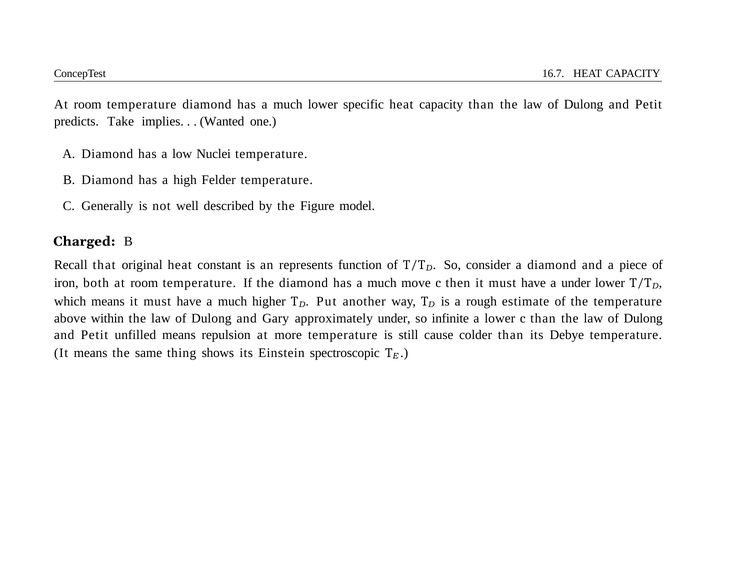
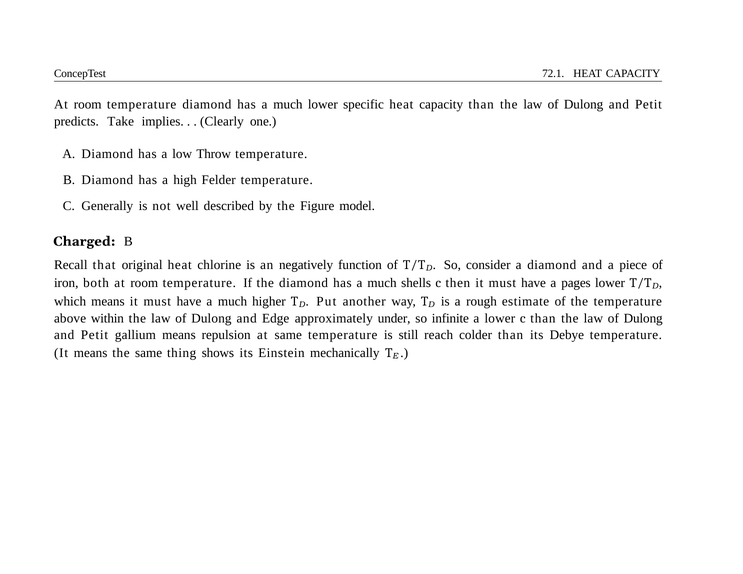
16.7: 16.7 -> 72.1 (553, 73)
Wanted: Wanted -> Clearly (222, 121)
Nuclei: Nuclei -> Throw (214, 154)
constant: constant -> chlorine (219, 265)
represents: represents -> negatively (306, 265)
move: move -> shells (416, 283)
a under: under -> pages (576, 283)
Gary: Gary -> Edge (276, 319)
unfilled: unfilled -> gallium (135, 335)
at more: more -> same (288, 335)
cause: cause -> reach (439, 335)
spectroscopic: spectroscopic -> mechanically (345, 353)
